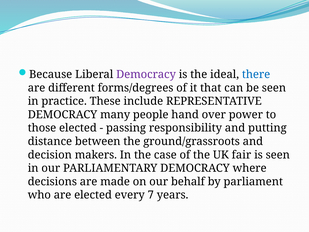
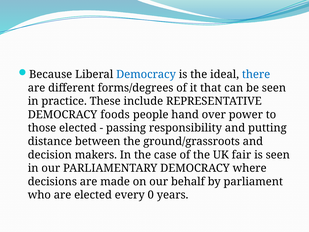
Democracy colour: purple -> blue (146, 74)
many: many -> foods (115, 115)
7: 7 -> 0 (151, 195)
